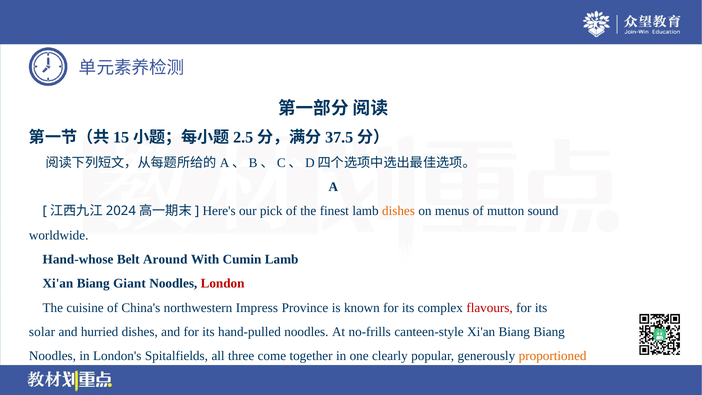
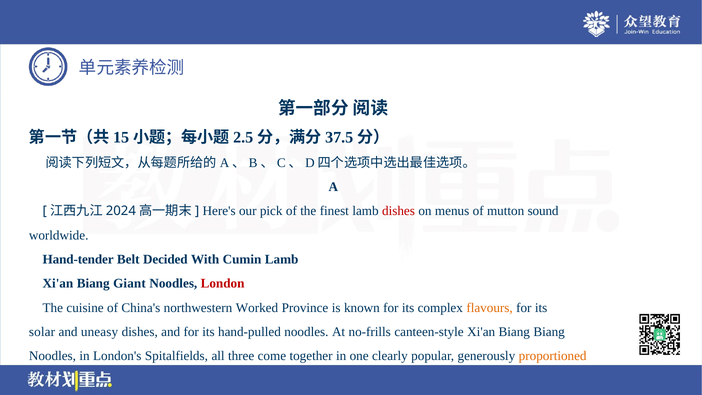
dishes colour: orange -> red (398, 211)
Hand-whose: Hand-whose -> Hand-tender (78, 259)
Around: Around -> Decided (165, 259)
Impress: Impress -> Worked (257, 308)
flavours colour: red -> orange (490, 308)
hurried: hurried -> uneasy (100, 332)
